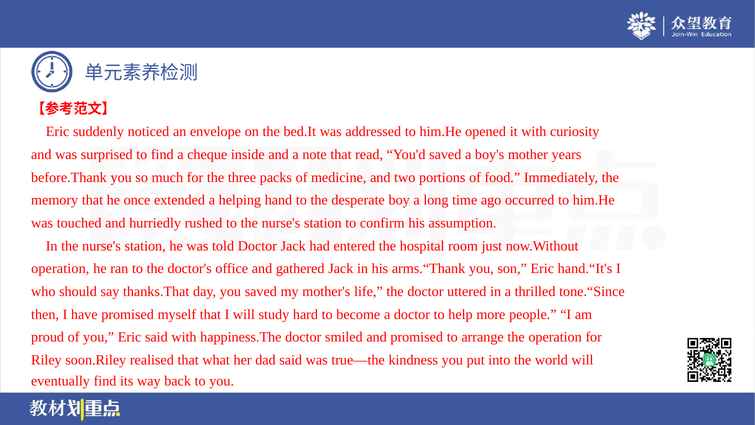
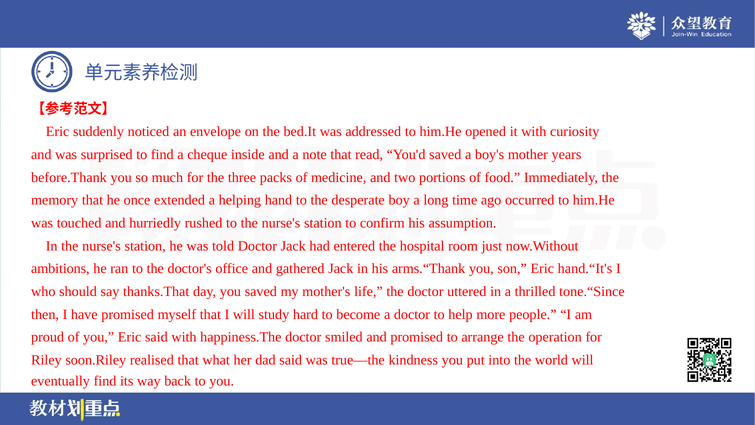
operation: operation -> ambitions (60, 269)
